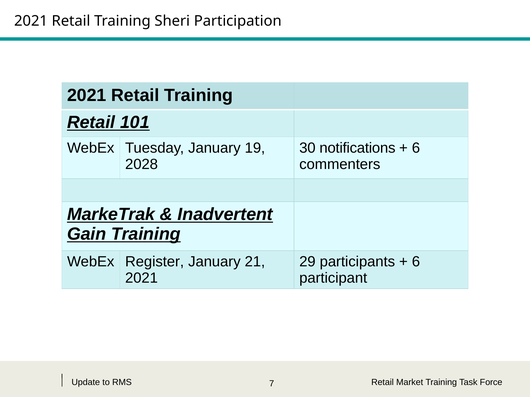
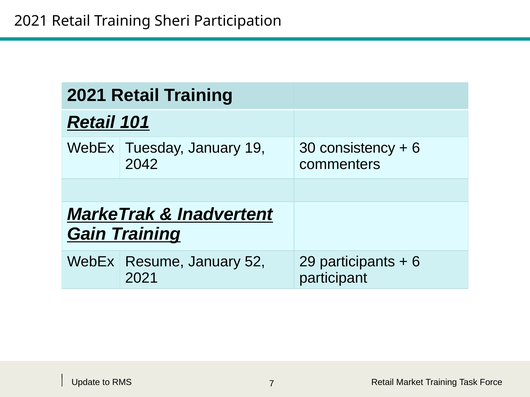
notifications: notifications -> consistency (357, 148)
2028: 2028 -> 2042 (142, 165)
Register: Register -> Resume (155, 262)
21: 21 -> 52 (255, 262)
